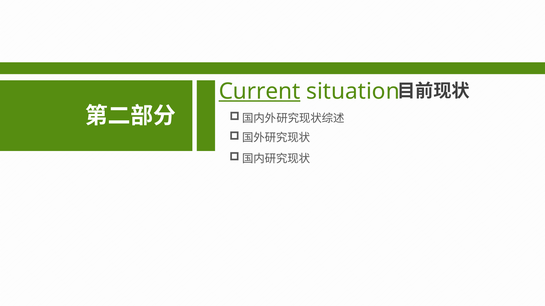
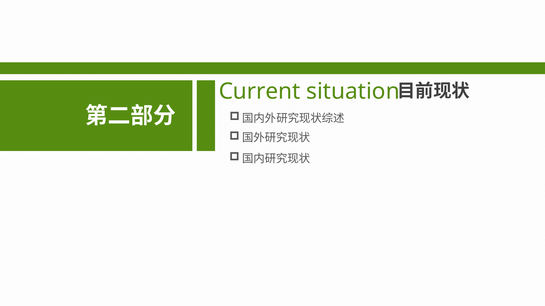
Current underline: present -> none (260, 92)
